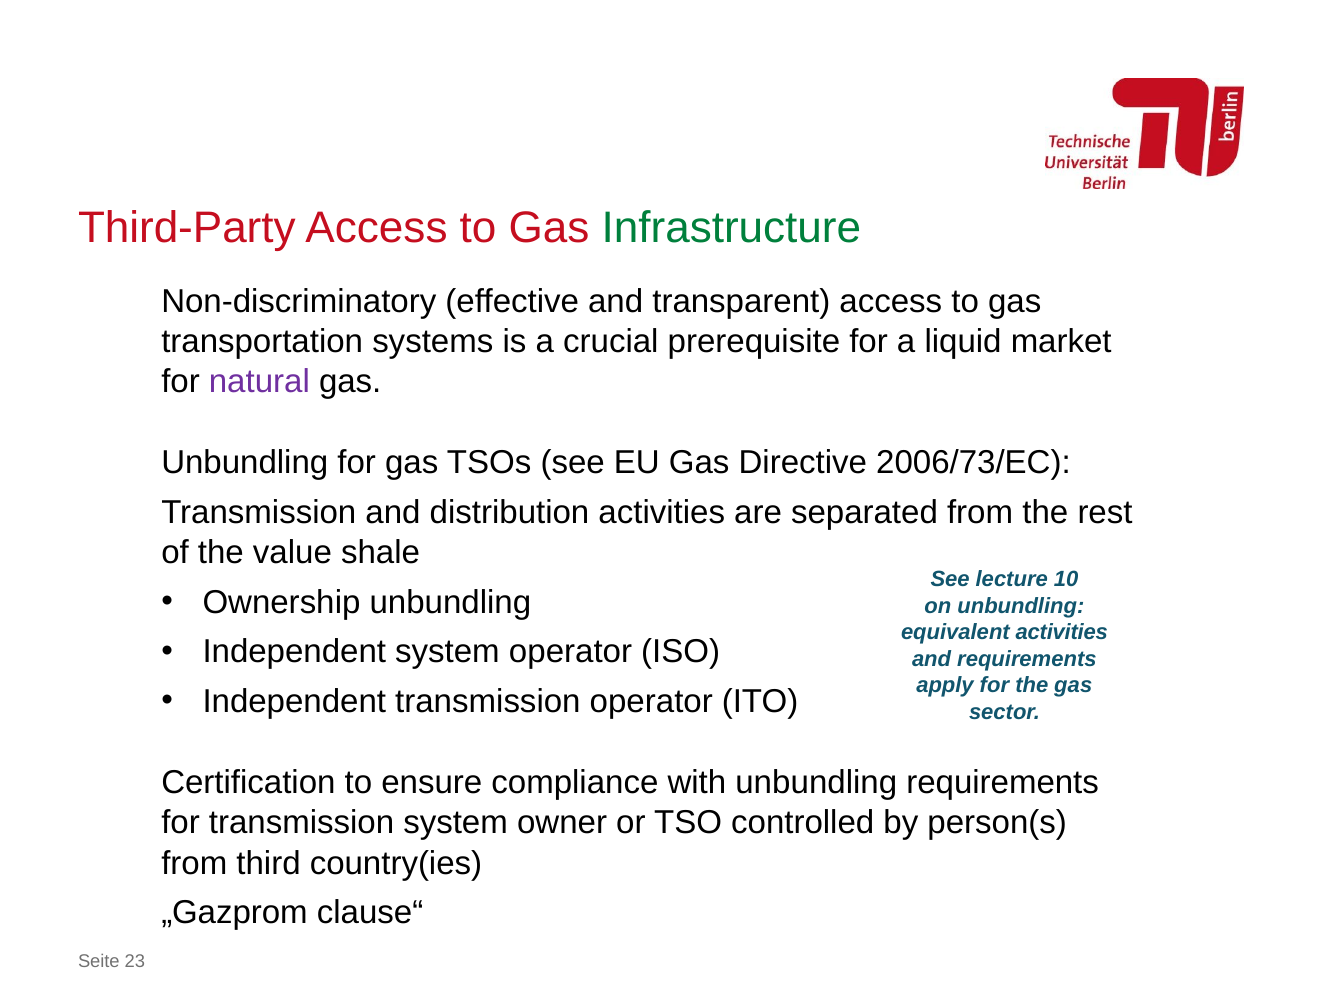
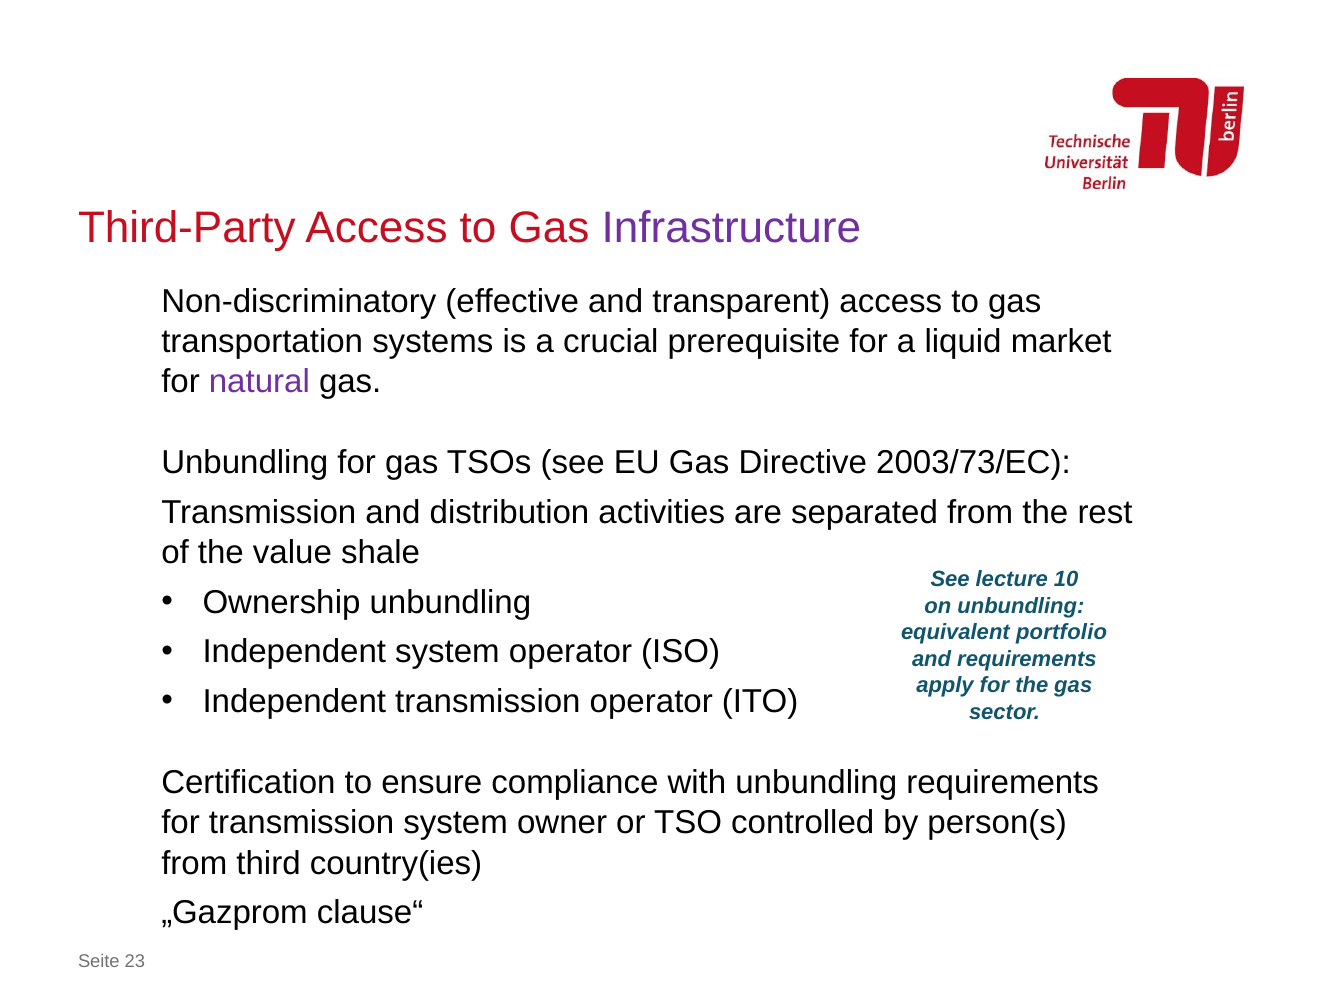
Infrastructure colour: green -> purple (731, 228)
2006/73/EC: 2006/73/EC -> 2003/73/EC (973, 463)
equivalent activities: activities -> portfolio (1062, 632)
